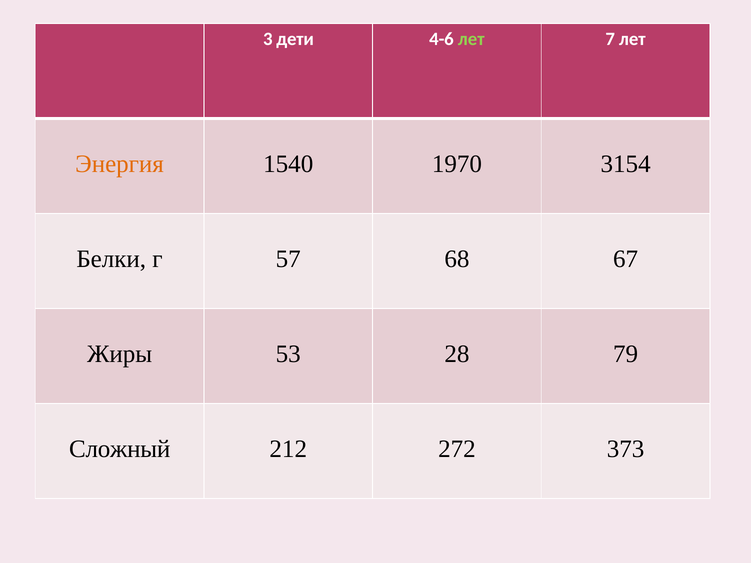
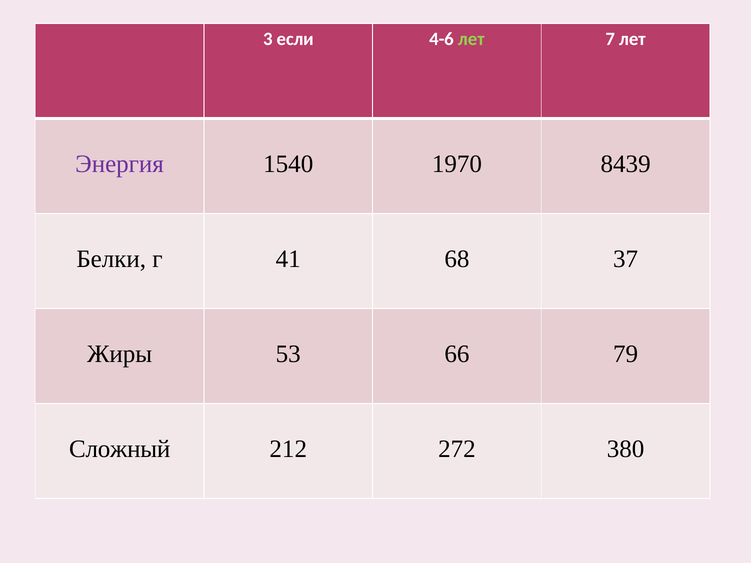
дети: дети -> если (295, 39)
Энергия colour: orange -> purple (120, 164)
3154: 3154 -> 8439 (626, 164)
57: 57 -> 41 (288, 259)
67: 67 -> 37 (626, 259)
28: 28 -> 66 (457, 354)
373: 373 -> 380 (626, 449)
